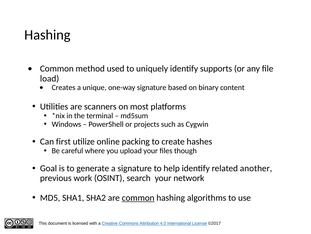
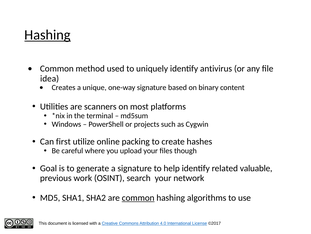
Hashing underline: none -> present (48, 35)
supports: supports -> antivirus (216, 68)
load: load -> idea (50, 78)
another: another -> valuable (256, 168)
